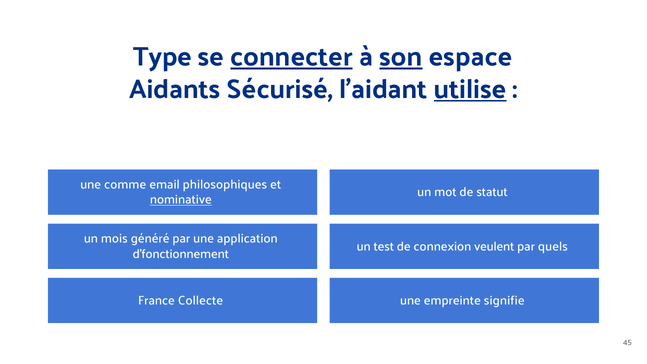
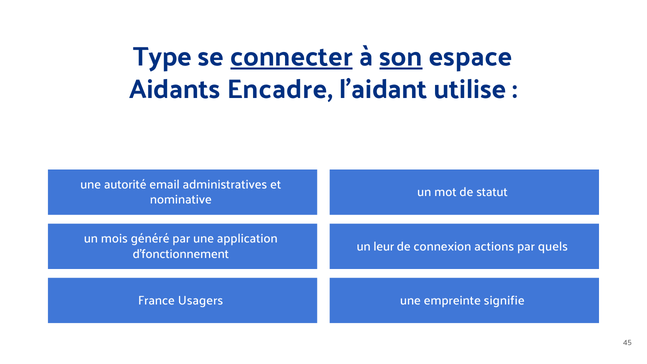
Sécurisé: Sécurisé -> Encadre (280, 89)
utilise underline: present -> none (470, 89)
comme: comme -> autorité (125, 185)
philosophiques: philosophiques -> administratives (225, 185)
nominative underline: present -> none (181, 200)
test: test -> leur (384, 246)
veulent: veulent -> actions (494, 246)
Collecte: Collecte -> Usagers (201, 300)
